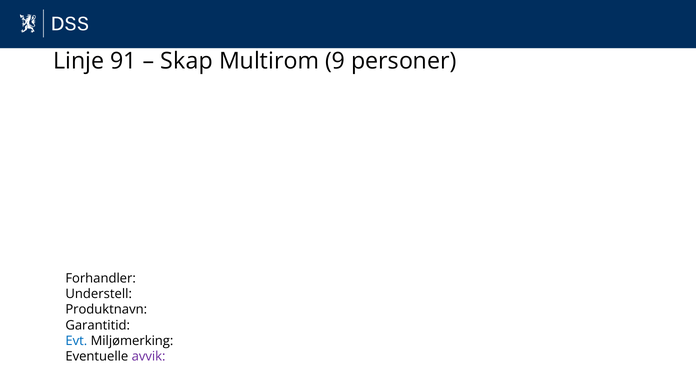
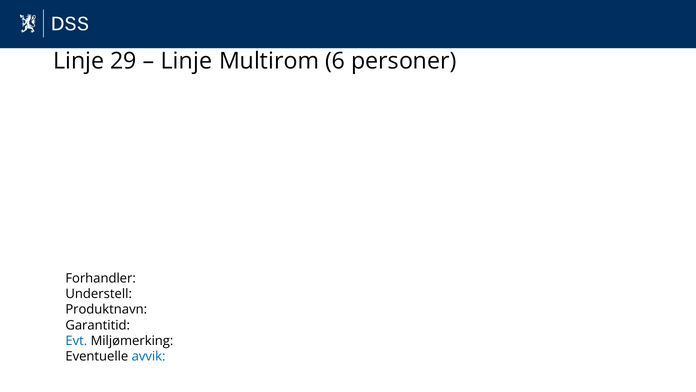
91: 91 -> 29 (123, 61)
Skap: Skap -> Linje (187, 61)
9: 9 -> 6 (335, 61)
avvik colour: purple -> blue (149, 356)
